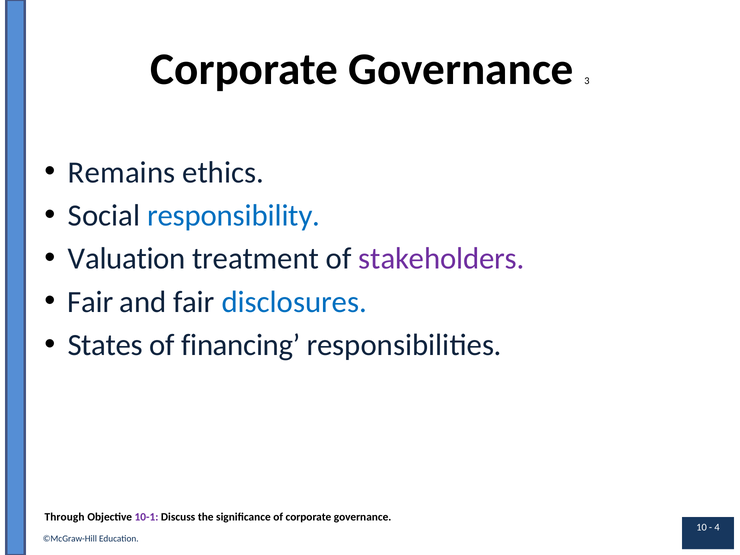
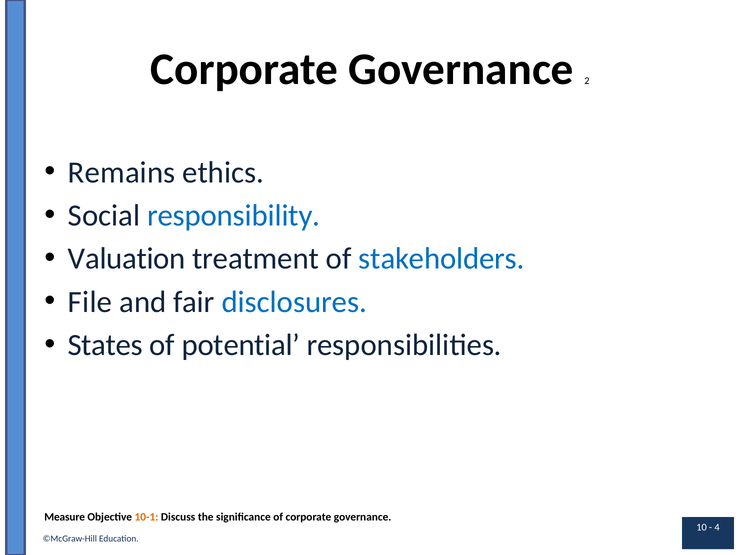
3: 3 -> 2 (587, 81)
stakeholders colour: purple -> blue (441, 259)
Fair: Fair -> File (90, 302)
financing: financing -> potential (241, 345)
Through: Through -> Measure (65, 517)
10-1 colour: purple -> orange (146, 517)
